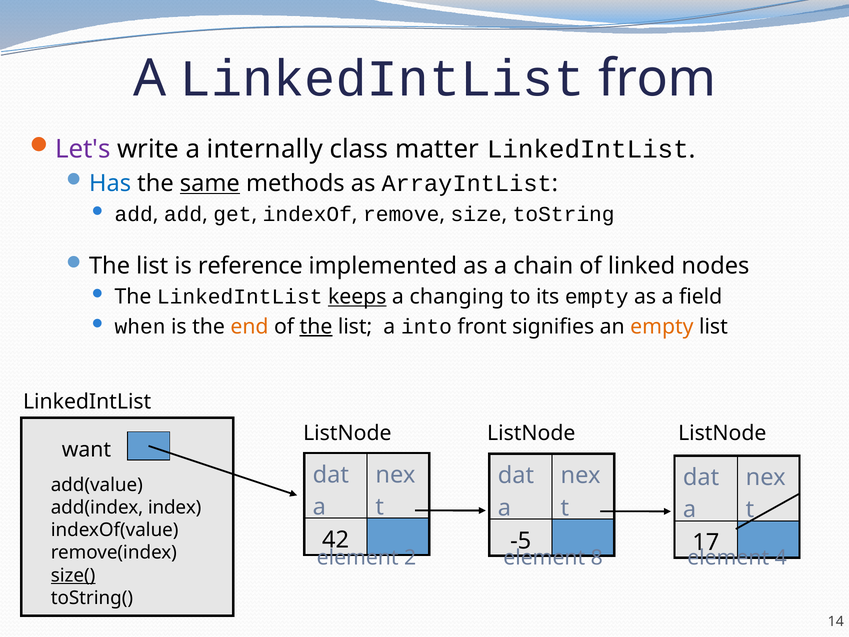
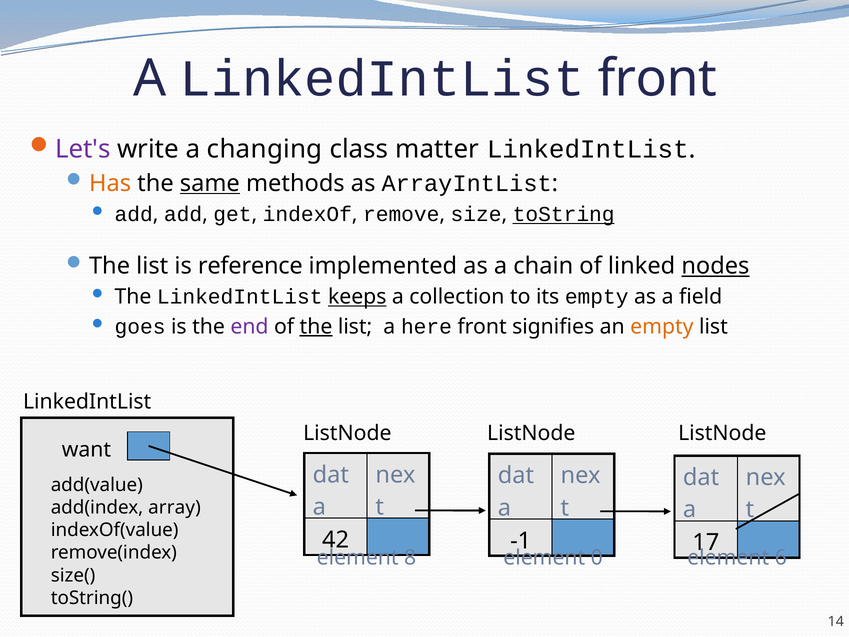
LinkedIntList from: from -> front (657, 79)
internally: internally -> changing (265, 149)
Has colour: blue -> orange (110, 183)
toString underline: none -> present (564, 214)
nodes underline: none -> present (715, 266)
changing: changing -> collection (457, 297)
when: when -> goes (140, 326)
end colour: orange -> purple (249, 326)
into: into -> here (426, 326)
index: index -> array (174, 507)
-5: -5 -> -1 (521, 541)
2: 2 -> 8 (410, 557)
8: 8 -> 0 (597, 557)
4: 4 -> 6 (781, 557)
size( underline: present -> none (73, 575)
